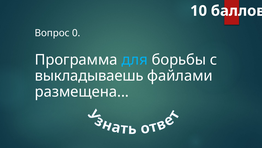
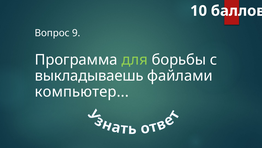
0: 0 -> 9 (76, 33)
для colour: light blue -> light green (135, 60)
размещена: размещена -> компьютер (82, 91)
